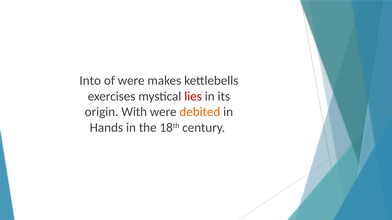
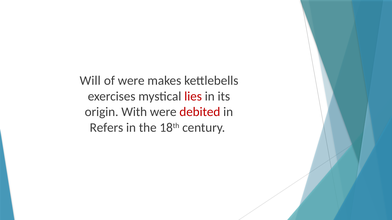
Into: Into -> Will (90, 81)
debited colour: orange -> red (200, 112)
Hands: Hands -> Refers (106, 128)
